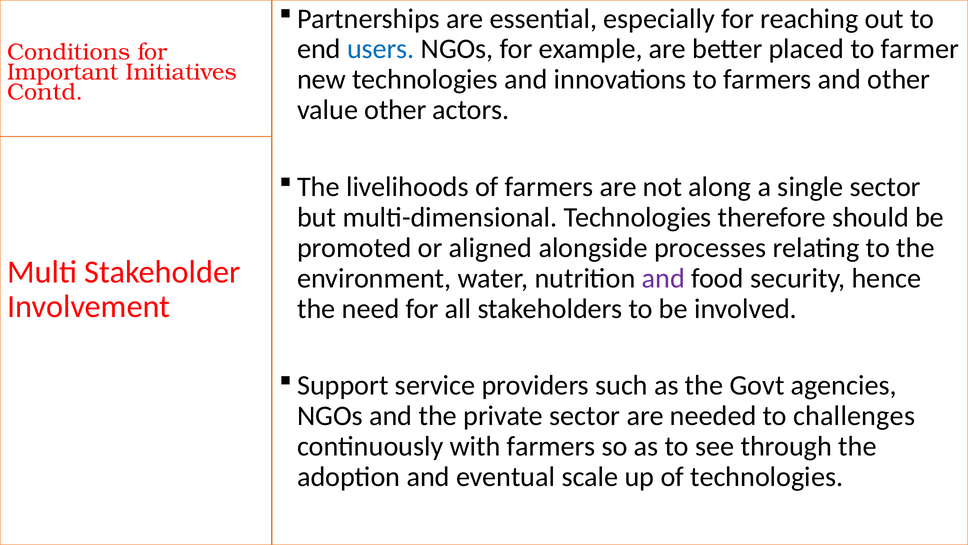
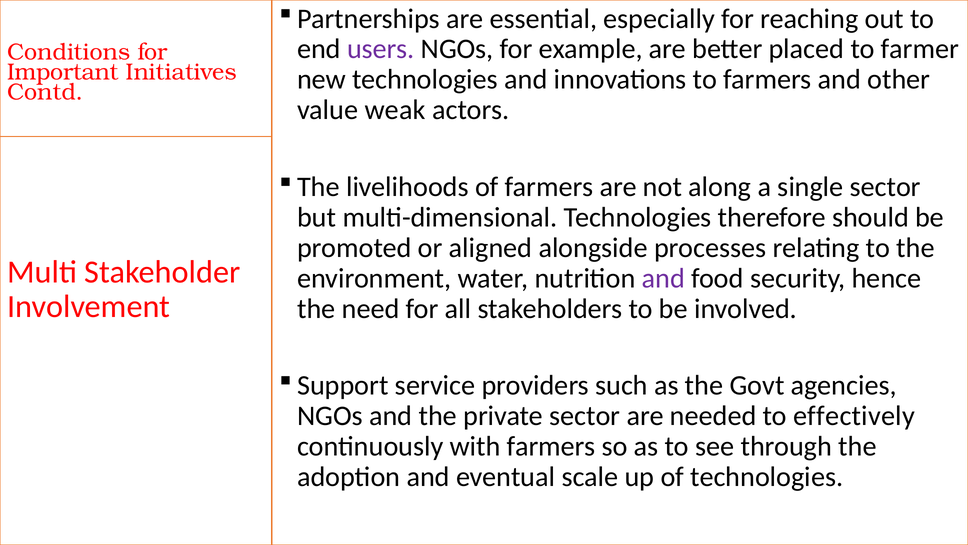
users colour: blue -> purple (381, 49)
value other: other -> weak (395, 110)
challenges: challenges -> effectively (854, 416)
